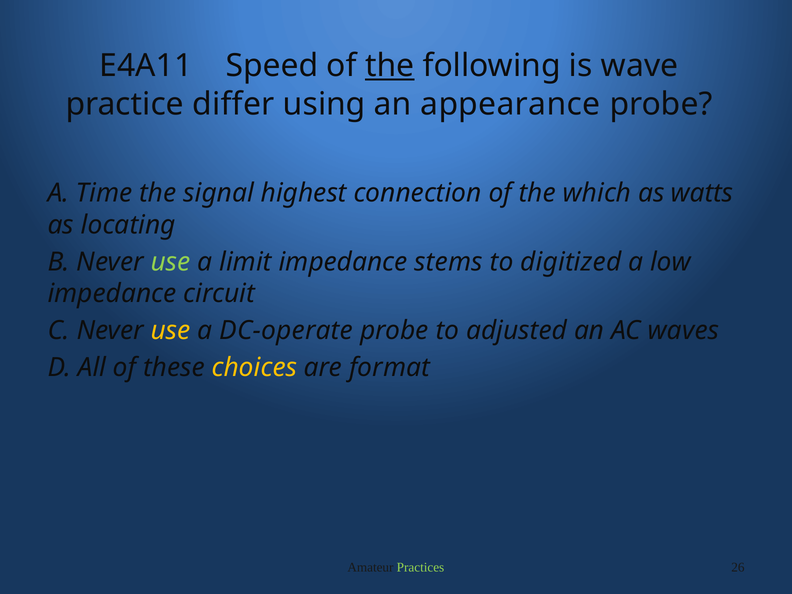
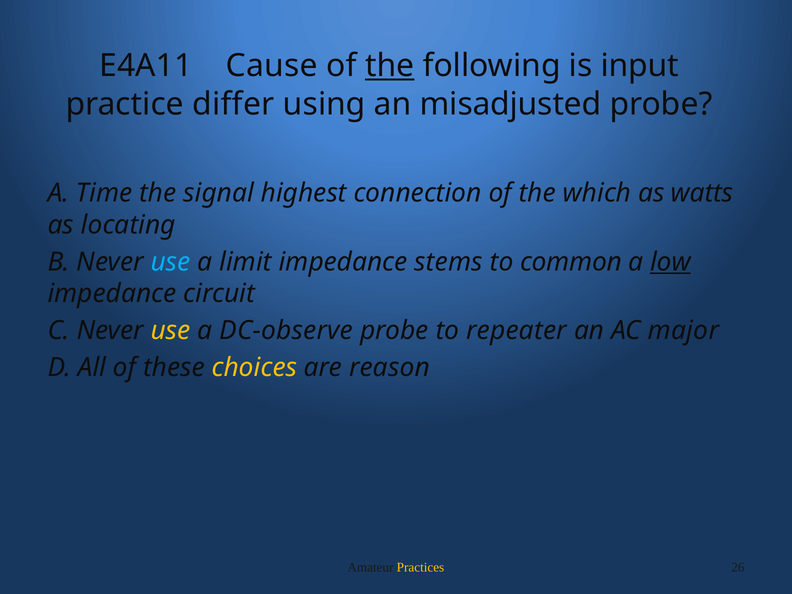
Speed: Speed -> Cause (272, 66)
wave: wave -> input (640, 66)
appearance: appearance -> misadjusted (511, 104)
use colour: light green -> light blue (171, 262)
digitized: digitized -> common (571, 262)
low underline: none -> present (670, 262)
DC-operate: DC-operate -> DC-observe (286, 331)
adjusted: adjusted -> repeater (516, 331)
waves: waves -> major (683, 331)
format: format -> reason (389, 367)
Practices colour: light green -> yellow (420, 567)
